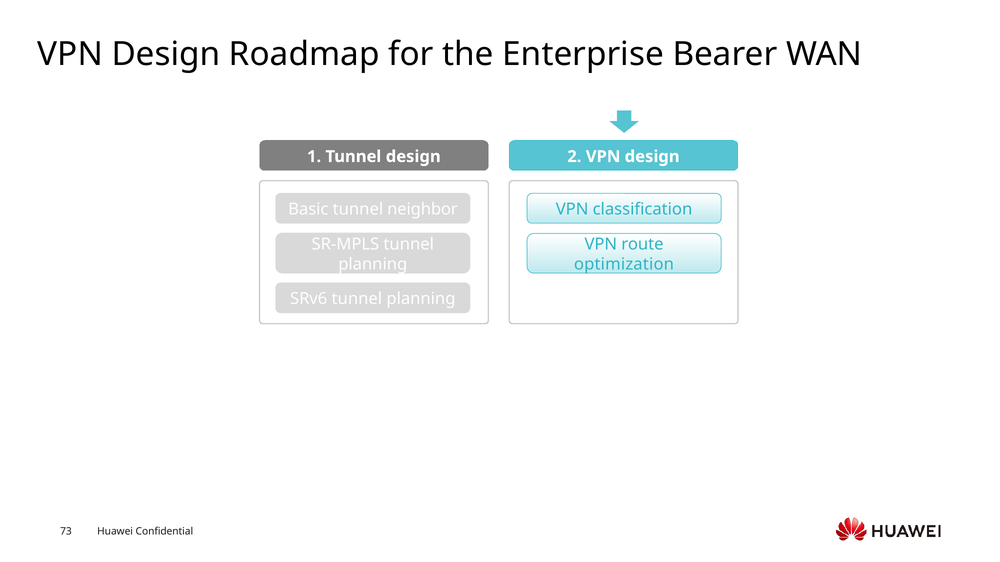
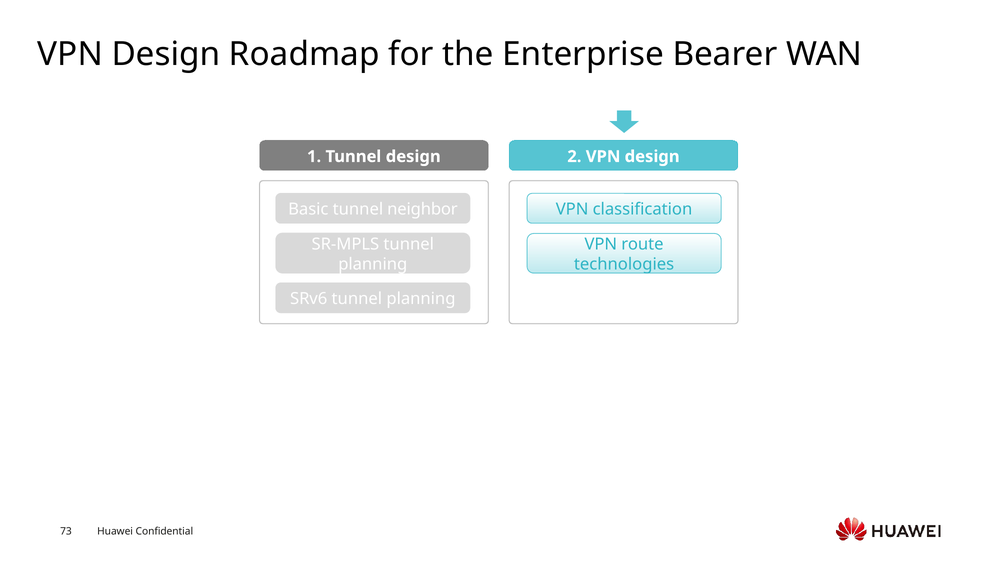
optimization: optimization -> technologies (624, 265)
